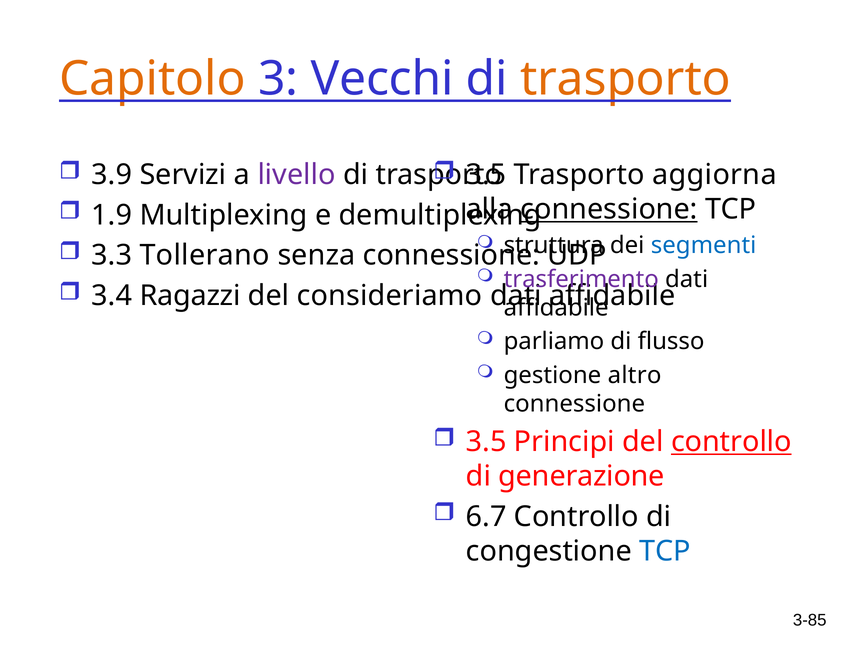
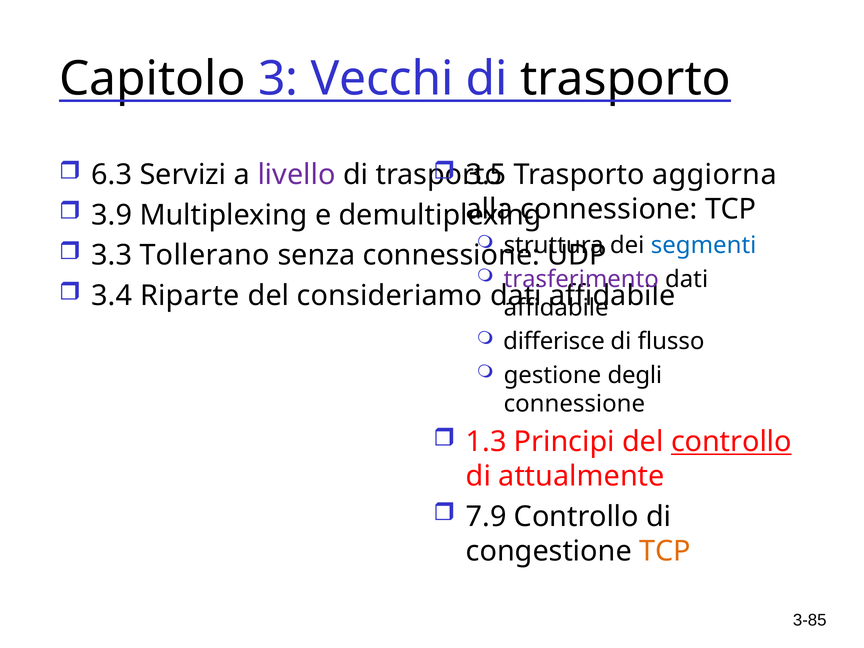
Capitolo colour: orange -> black (152, 79)
trasporto colour: orange -> black (625, 79)
3.9: 3.9 -> 6.3 (112, 175)
connessione underline: present -> none (609, 209)
1.9: 1.9 -> 3.9 (112, 215)
Ragazzi: Ragazzi -> Riparte (190, 296)
parliamo: parliamo -> differisce (554, 342)
altro: altro -> degli (635, 375)
3.5: 3.5 -> 1.3 (486, 442)
generazione: generazione -> attualmente (581, 476)
6.7: 6.7 -> 7.9 (486, 517)
TCP colour: blue -> orange (665, 551)
